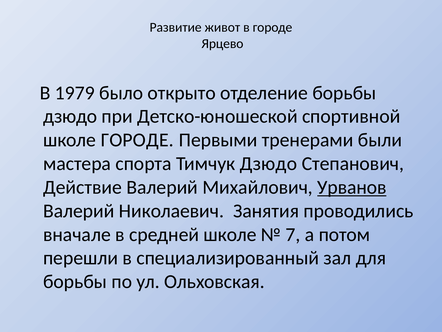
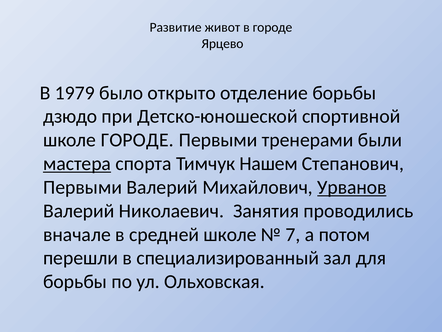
мастера underline: none -> present (77, 163)
Тимчук Дзюдо: Дзюдо -> Нашем (269, 163)
Действие: Действие -> Первыми (83, 187)
